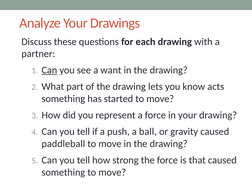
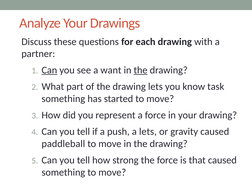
the underline: none -> present (141, 70)
acts: acts -> task (216, 87)
a ball: ball -> lets (148, 132)
